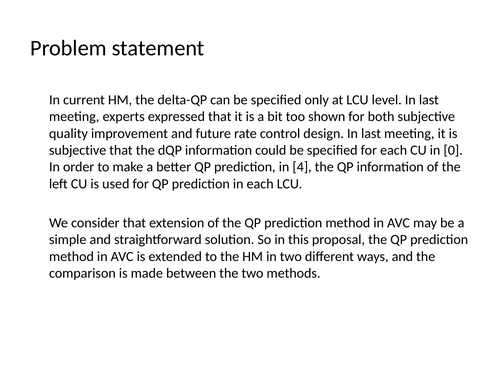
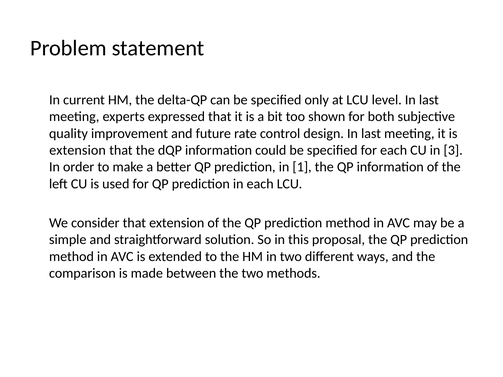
subjective: subjective -> extension (78, 150)
0: 0 -> 3 (453, 150)
4: 4 -> 1 (302, 167)
